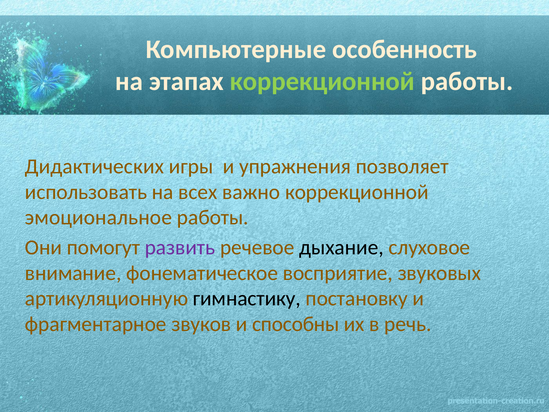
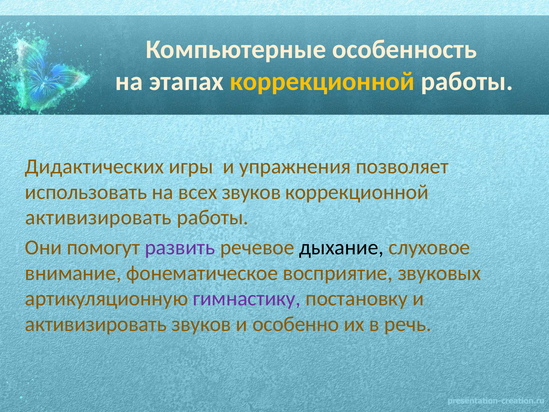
коррекционной colour: light green -> yellow (322, 81)
всех важно: важно -> звуков (251, 192)
эмоциональное: эмоциональное -> активизировать (98, 217)
гимнастику colour: black -> purple (247, 298)
фрагментарное: фрагментарное -> активизировать (96, 324)
способны: способны -> особенно (296, 324)
